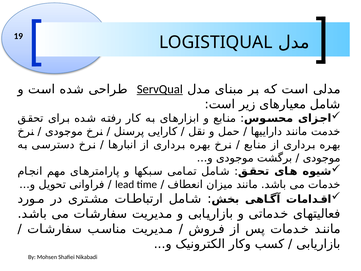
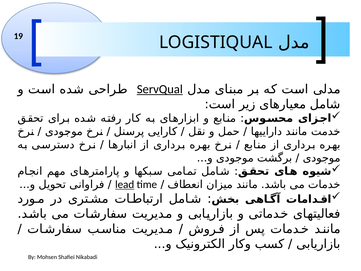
lead underline: none -> present (125, 184)
